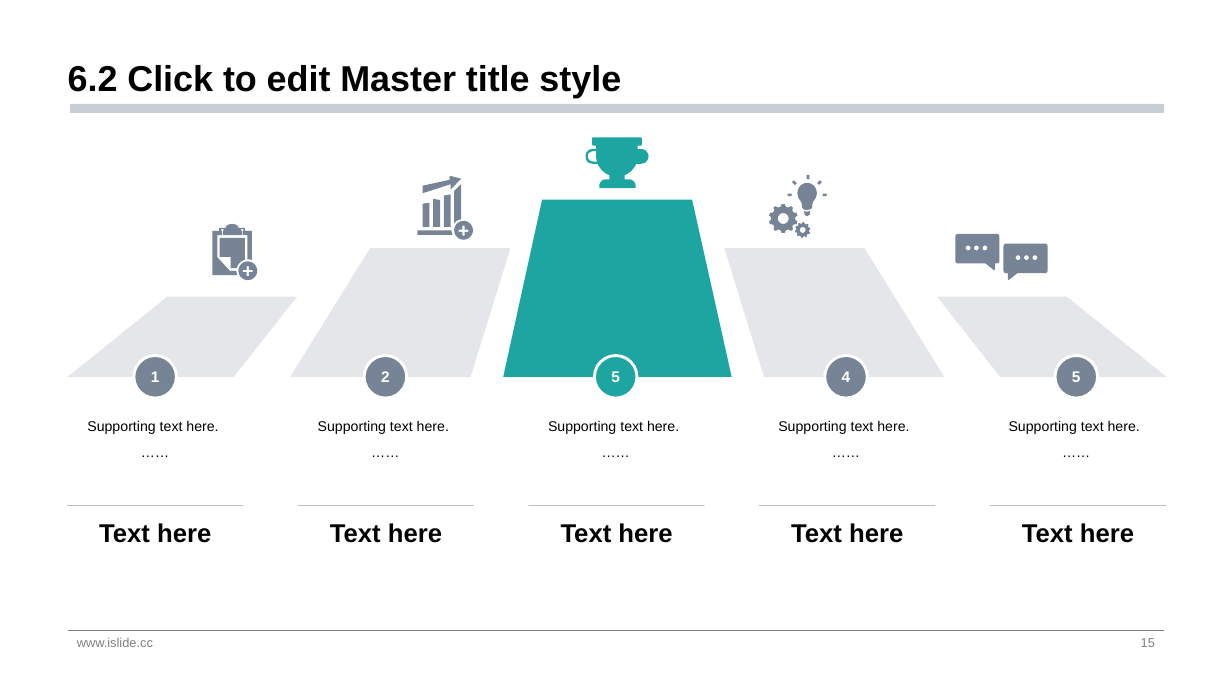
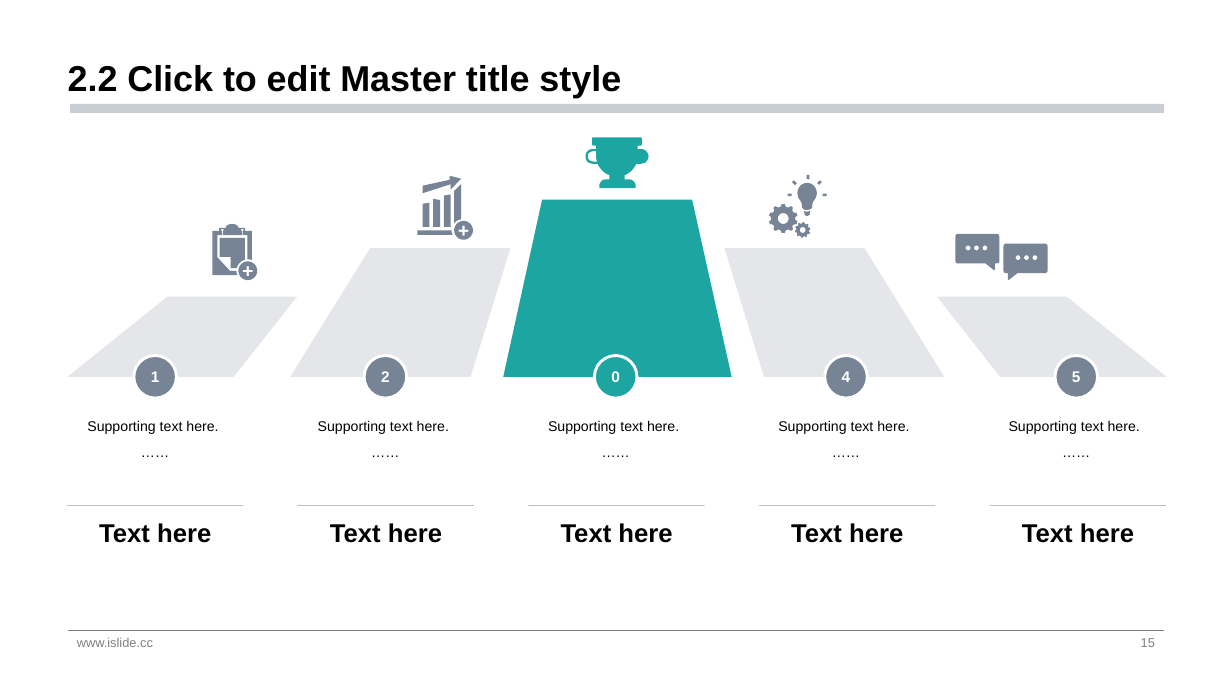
6.2: 6.2 -> 2.2 (93, 80)
2 5: 5 -> 0 (616, 378)
